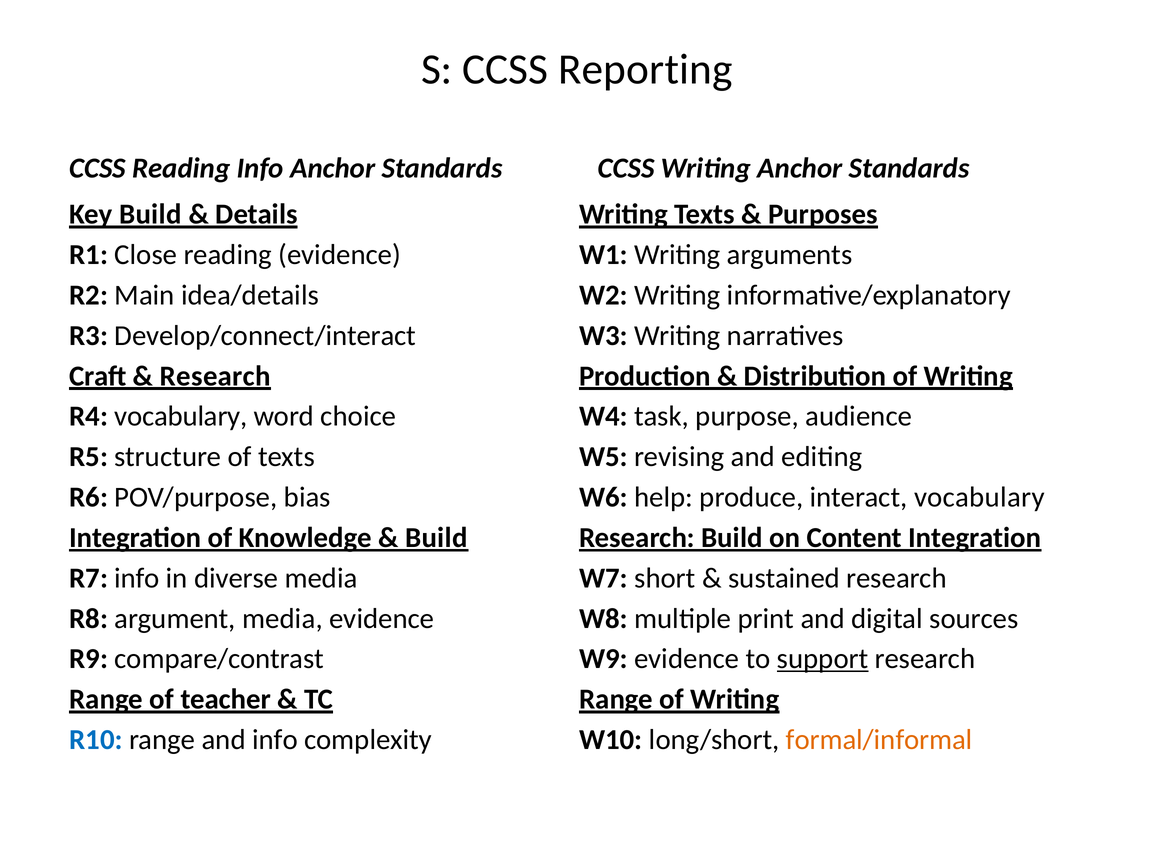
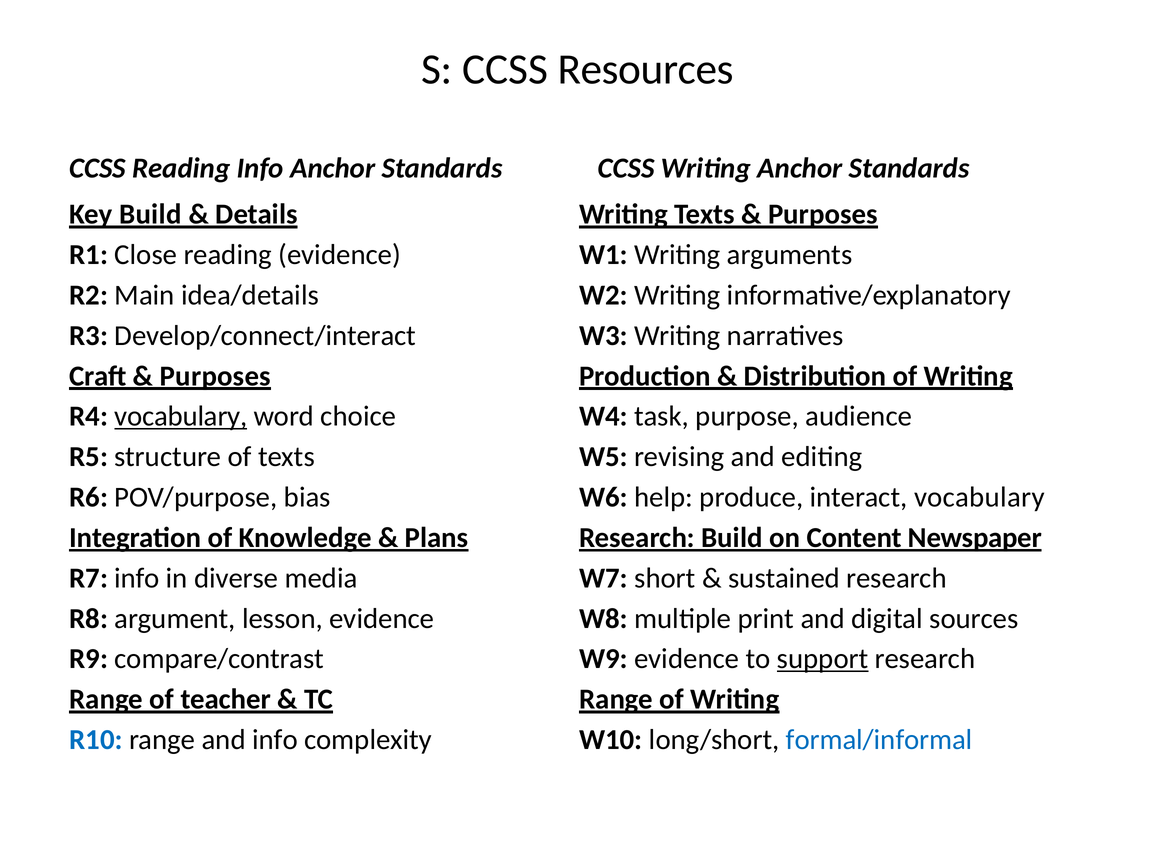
Reporting: Reporting -> Resources (646, 69)
Research: Research -> Purposes (215, 376)
vocabulary underline: none -> present (181, 416)
Build: Build -> Plans (437, 537)
Content Integration: Integration -> Newspaper (975, 537)
argument media: media -> lesson (282, 618)
formal/informal colour: orange -> blue (879, 739)
